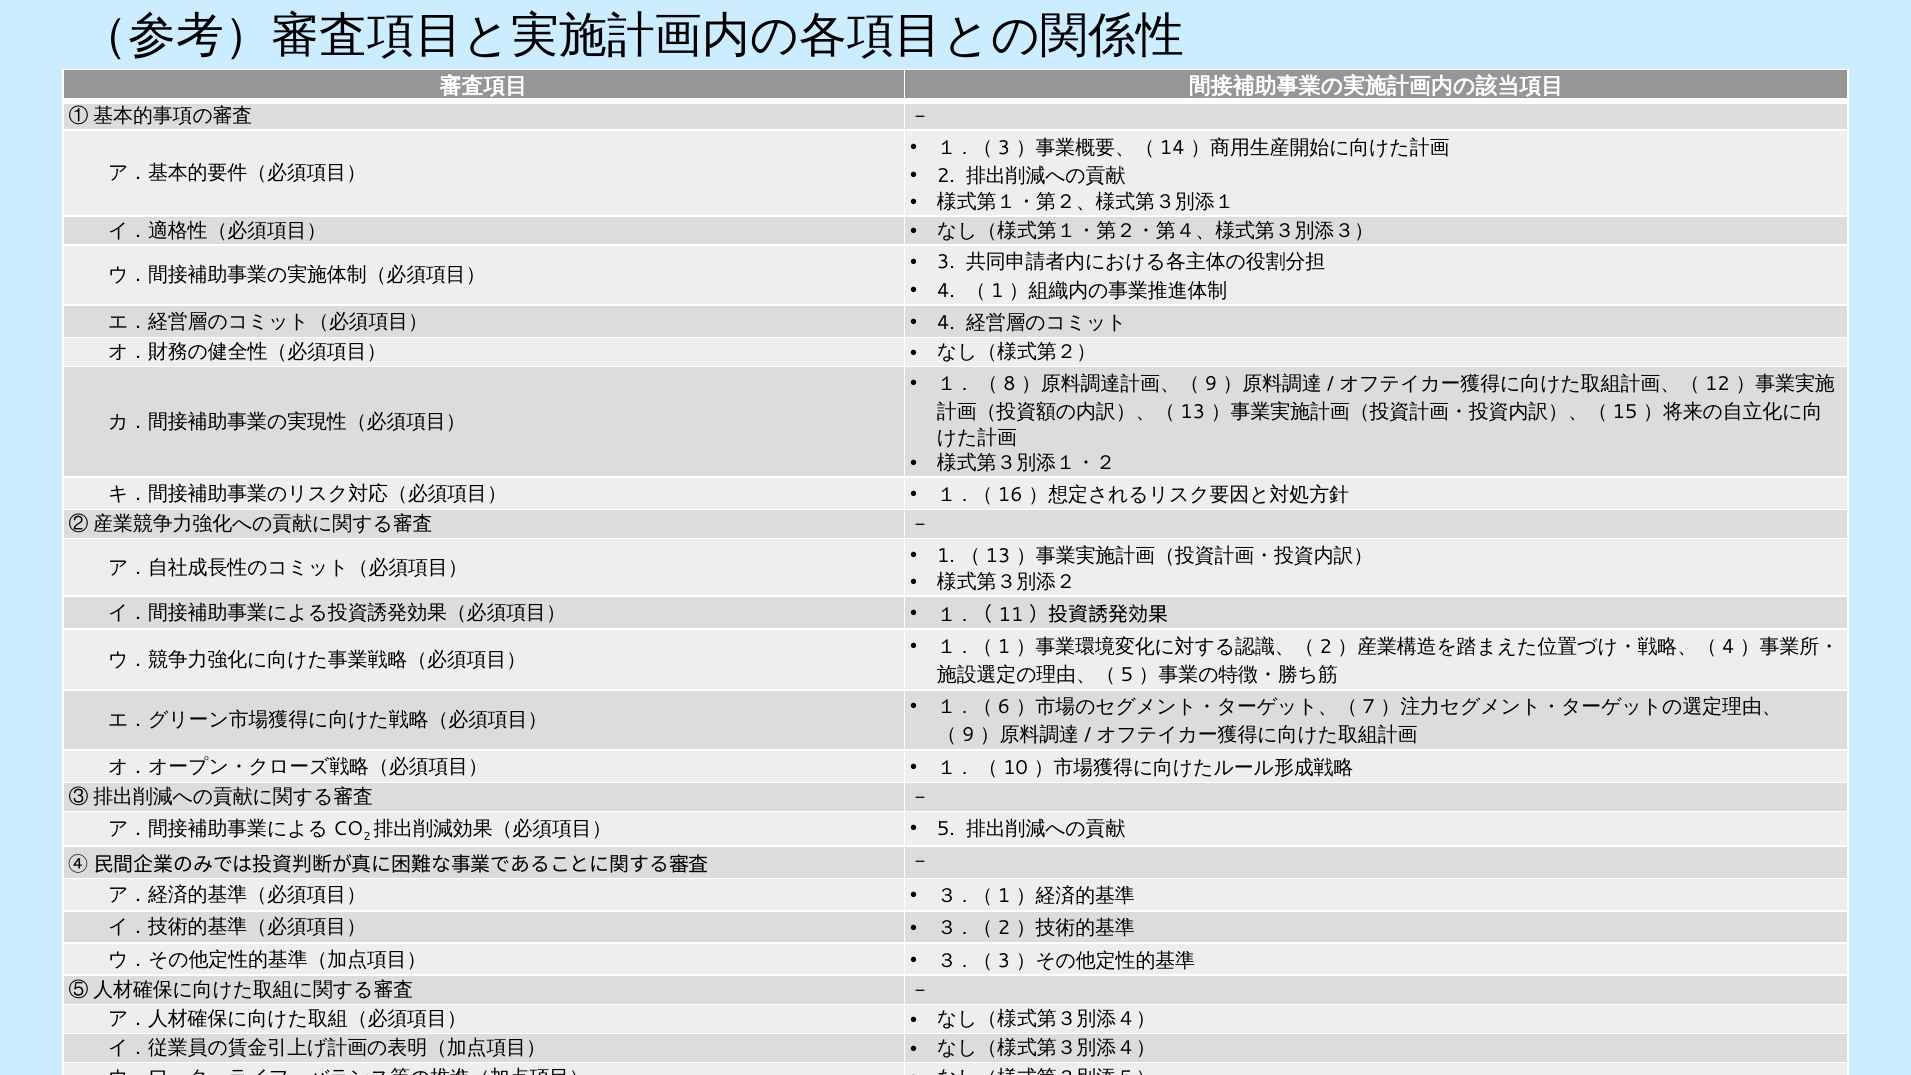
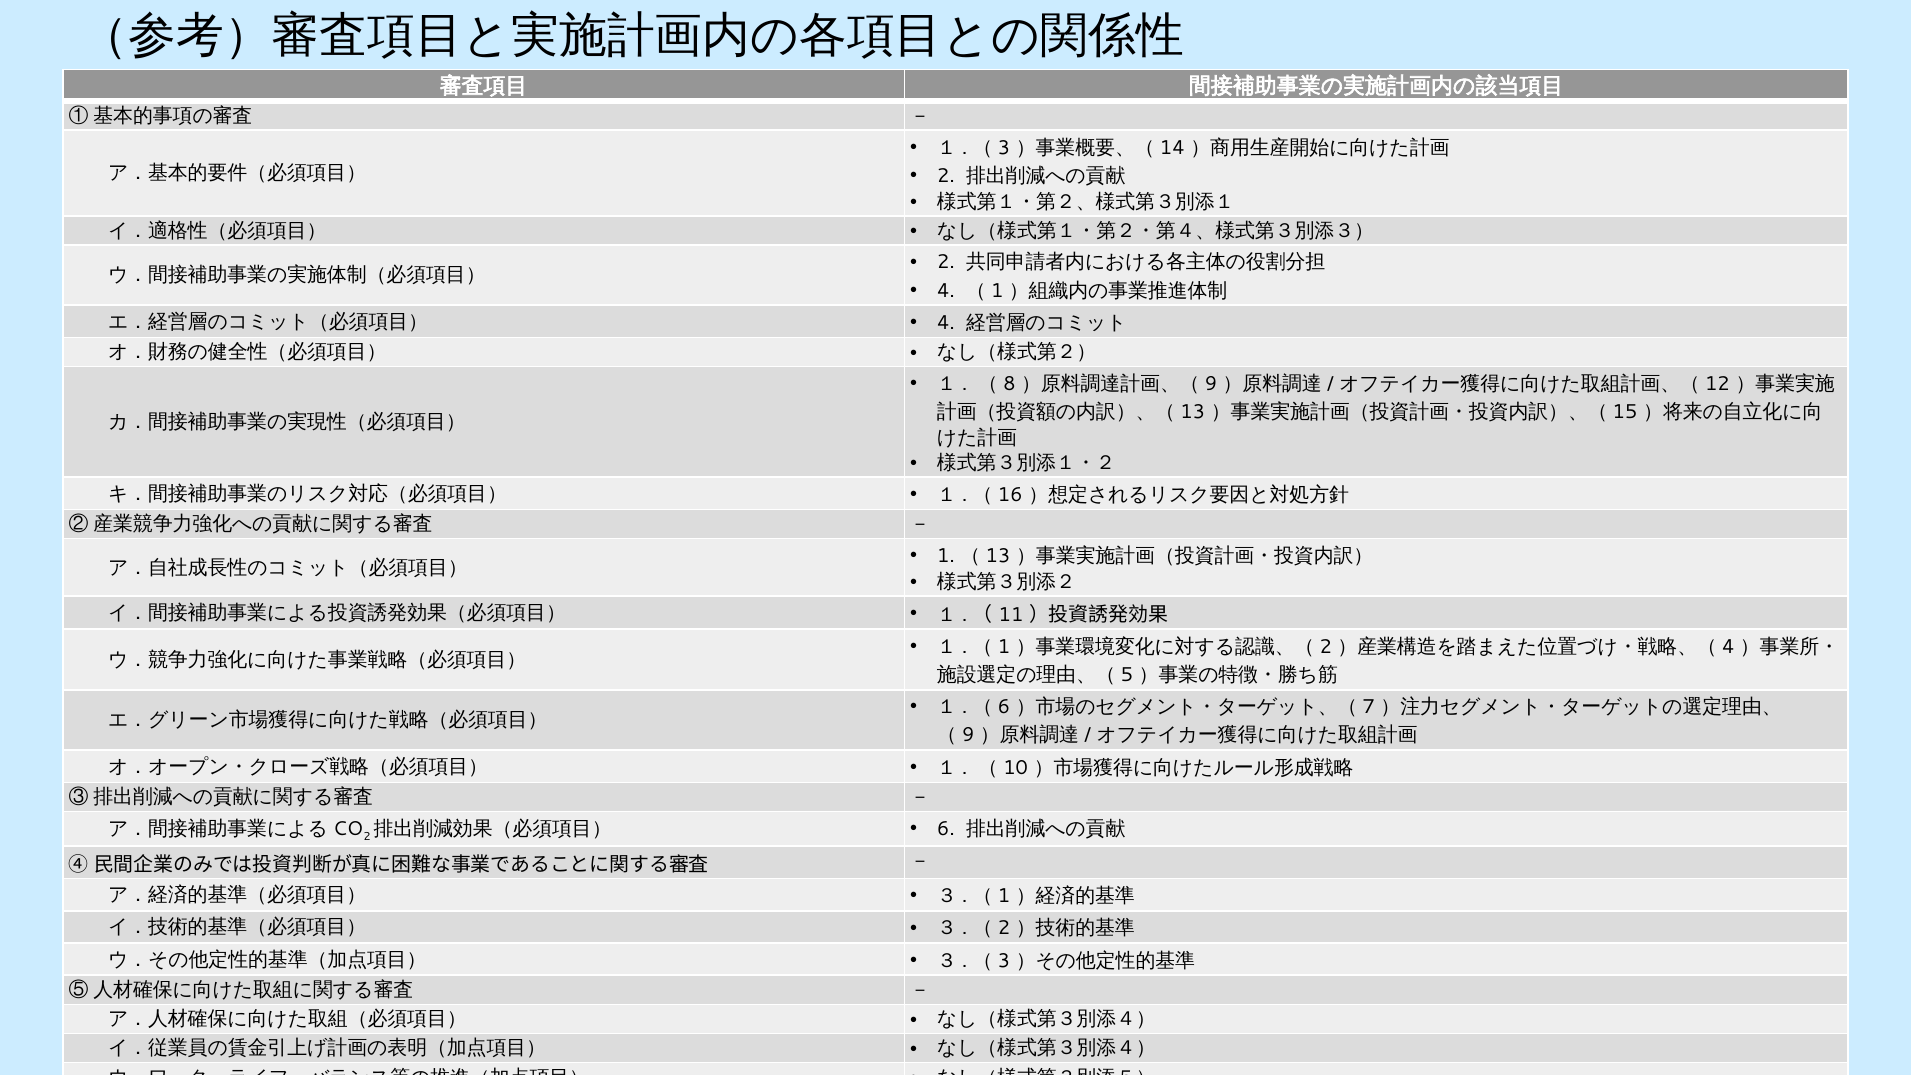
3: 3 -> 2 (946, 262)
5: 5 -> 6 (946, 829)
